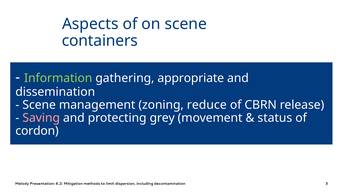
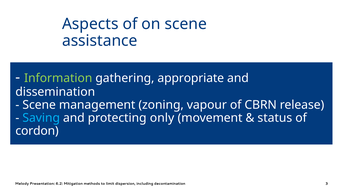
containers: containers -> assistance (100, 41)
reduce: reduce -> vapour (207, 105)
Saving colour: pink -> light blue (41, 118)
grey: grey -> only (162, 118)
